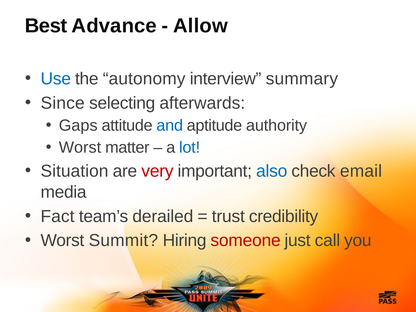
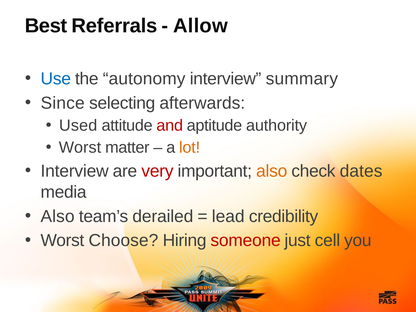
Advance: Advance -> Referrals (114, 26)
Gaps: Gaps -> Used (78, 126)
and colour: blue -> red (170, 126)
lot colour: blue -> orange (190, 148)
Situation: Situation -> Interview (75, 171)
also colour: blue -> orange (272, 171)
email: email -> dates (361, 171)
Fact: Fact -> Also (58, 216)
trust: trust -> lead (228, 216)
Summit: Summit -> Choose (123, 241)
call: call -> cell (327, 241)
